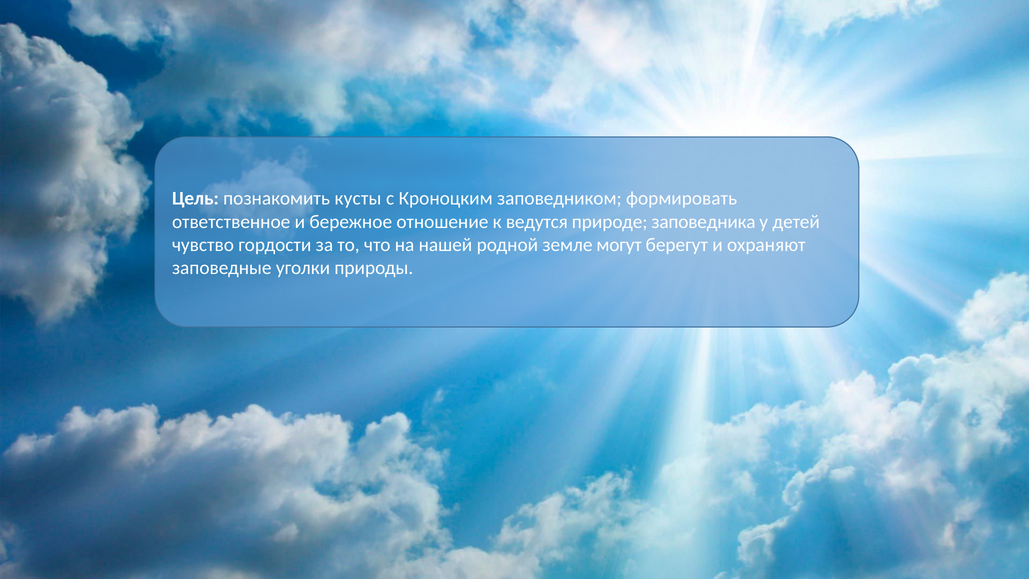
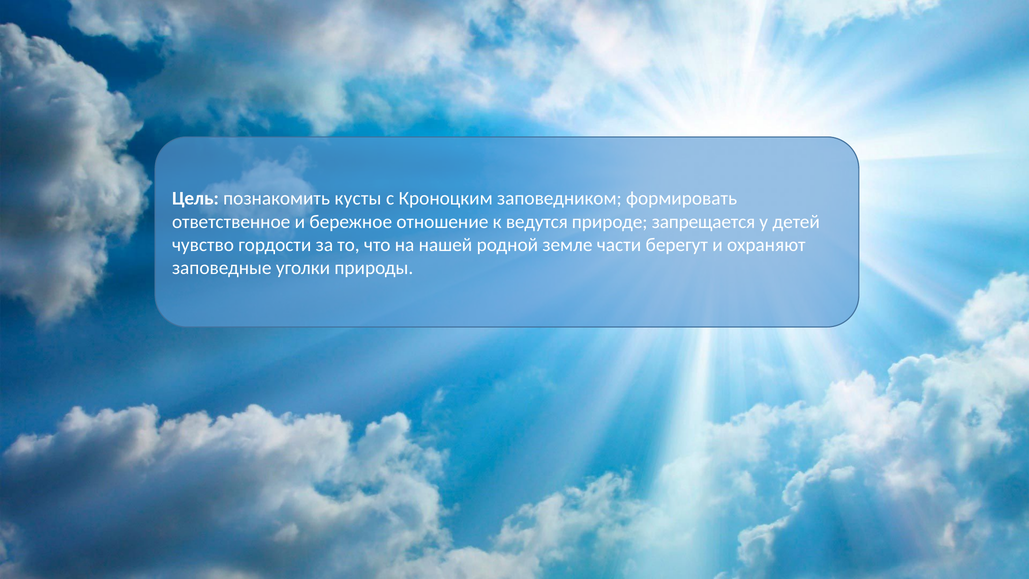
заповедника: заповедника -> запрещается (704, 222)
могут: могут -> части (619, 245)
